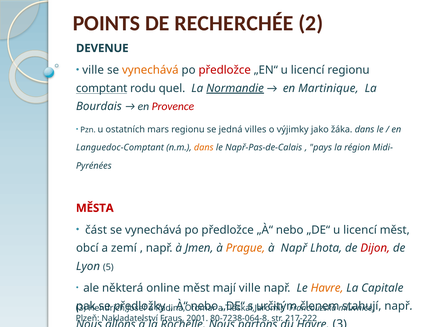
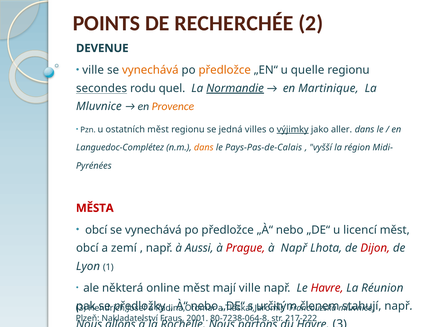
předložce colour: red -> orange (225, 70)
„EN“ u licencí: licencí -> quelle (308, 70)
comptant: comptant -> secondes (102, 88)
Bourdais: Bourdais -> Mluvnice (99, 106)
Provence colour: red -> orange (173, 106)
ostatních mars: mars -> měst (158, 129)
výjimky underline: none -> present (293, 129)
žáka: žáka -> aller (342, 129)
Languedoc-Comptant: Languedoc-Comptant -> Languedoc-Complétez (120, 148)
Např-Pas-de-Calais: Např-Pas-de-Calais -> Pays-Pas-de-Calais (264, 148)
pays: pays -> vyšší (321, 148)
část: část -> obcí (96, 230)
Jmen: Jmen -> Aussi (199, 248)
Prague colour: orange -> red (245, 248)
5: 5 -> 1 (108, 267)
Havre colour: orange -> red (327, 288)
Capitale: Capitale -> Réunion (382, 288)
